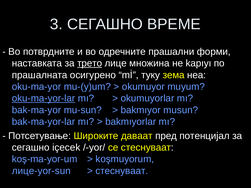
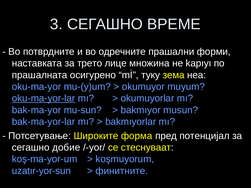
трето underline: present -> none (90, 63)
даваат: даваат -> форма (137, 136)
içecek: içecek -> добие (66, 148)
лице-yor-sun: лице-yor-sun -> uzatır-yor-sun (41, 171)
стеснуваат: стеснуваат -> финитните (122, 171)
